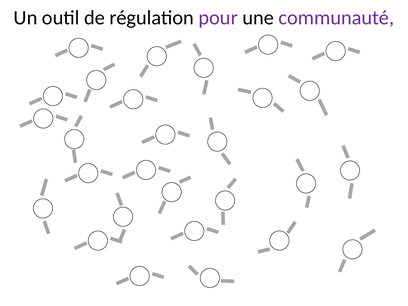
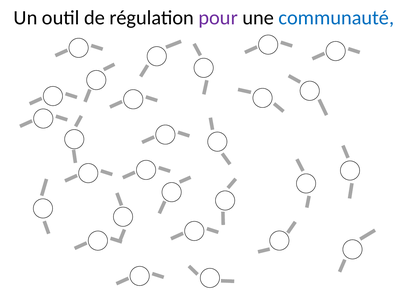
communauté colour: purple -> blue (336, 18)
